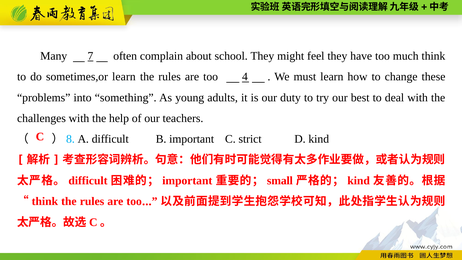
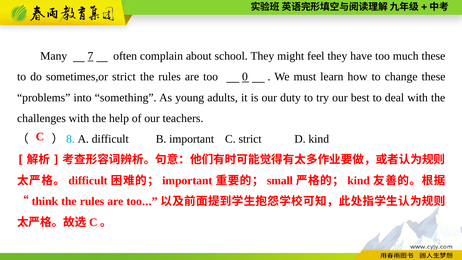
much think: think -> these (433, 56)
sometimes,or learn: learn -> strict (124, 77)
4: 4 -> 0 (245, 77)
